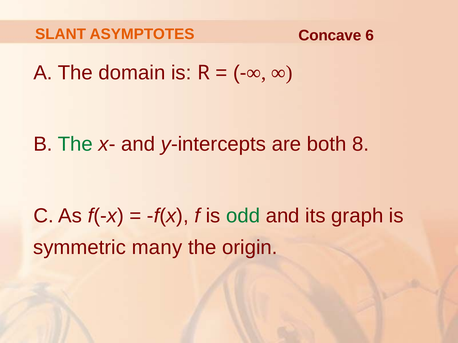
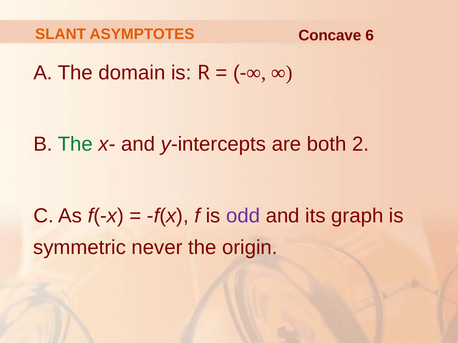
8: 8 -> 2 (361, 144)
odd colour: green -> purple (243, 216)
many: many -> never (157, 248)
